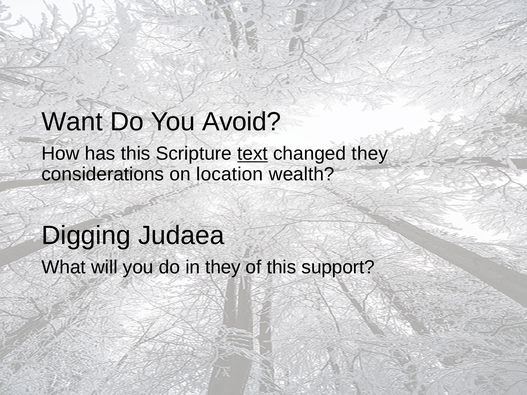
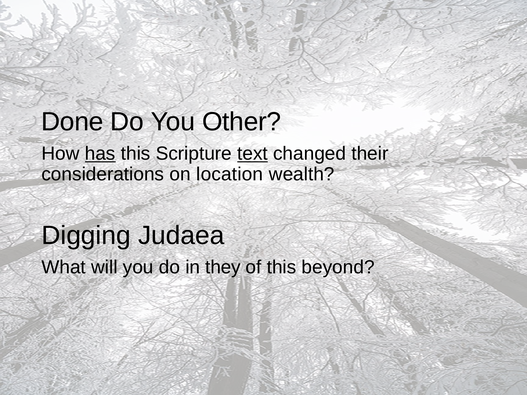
Want: Want -> Done (72, 122)
Avoid: Avoid -> Other (242, 122)
has underline: none -> present (100, 154)
changed they: they -> their (370, 154)
support: support -> beyond (338, 267)
